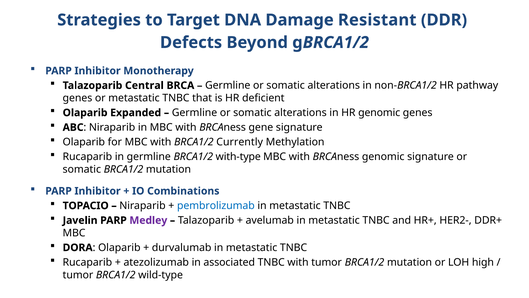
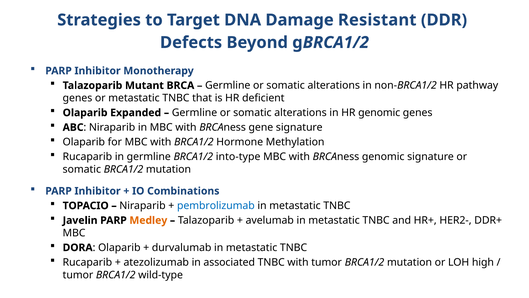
Central: Central -> Mutant (144, 85)
Currently: Currently -> Hormone (240, 142)
with-type: with-type -> into-type (238, 157)
Medley colour: purple -> orange (148, 220)
